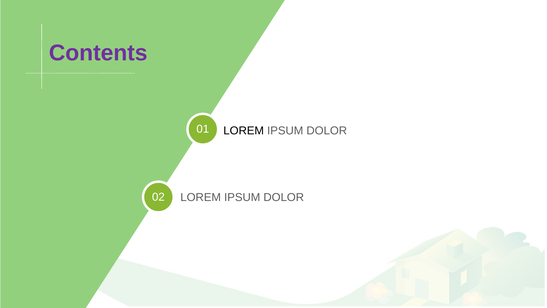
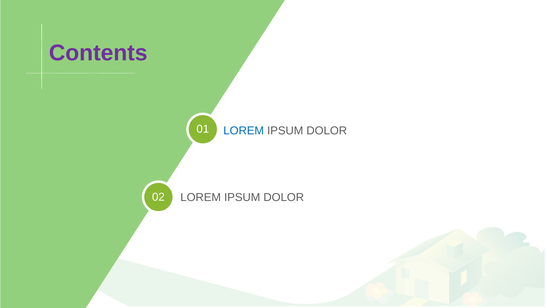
LOREM colour: black -> blue (244, 130)
